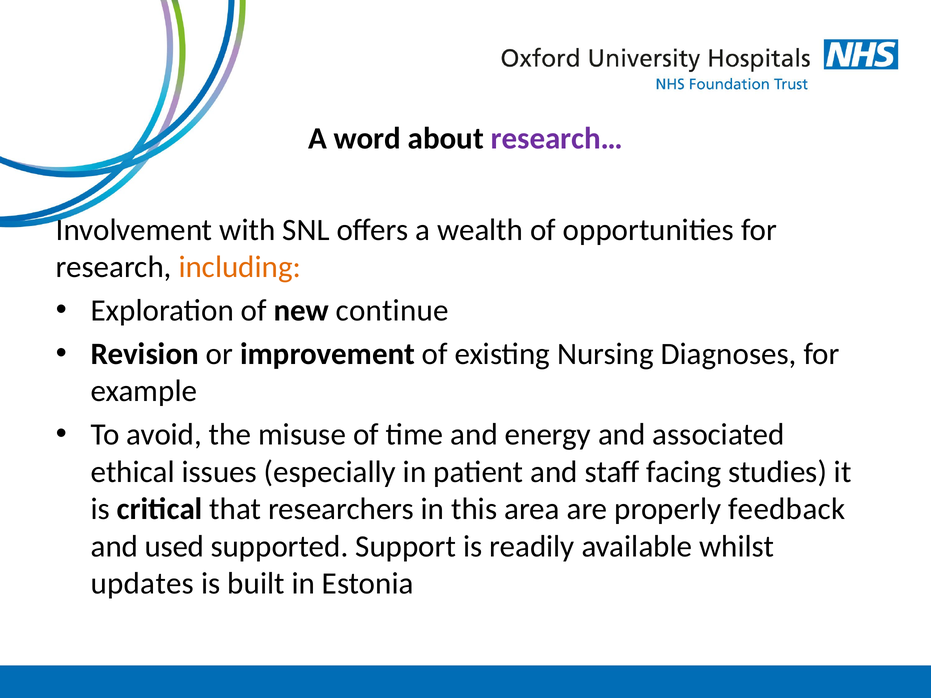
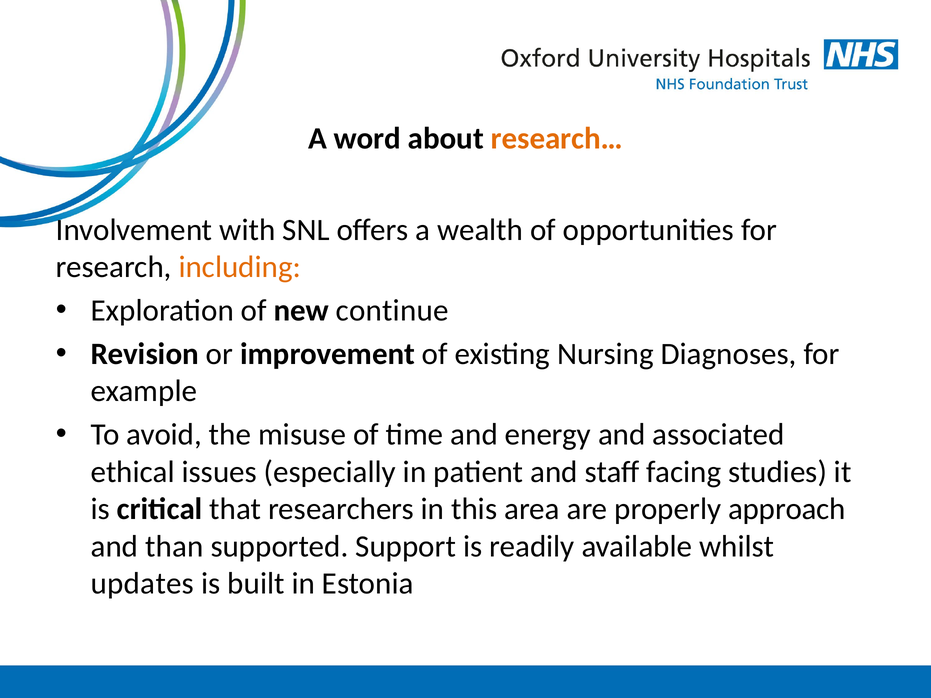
research… colour: purple -> orange (557, 138)
feedback: feedback -> approach (787, 509)
used: used -> than (174, 547)
